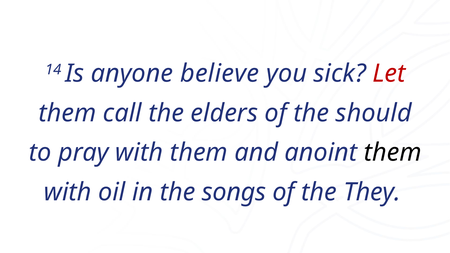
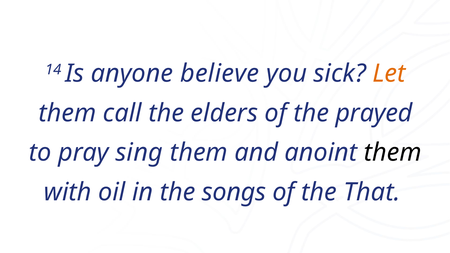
Let colour: red -> orange (389, 74)
should: should -> prayed (374, 113)
pray with: with -> sing (139, 153)
They: They -> That (372, 192)
